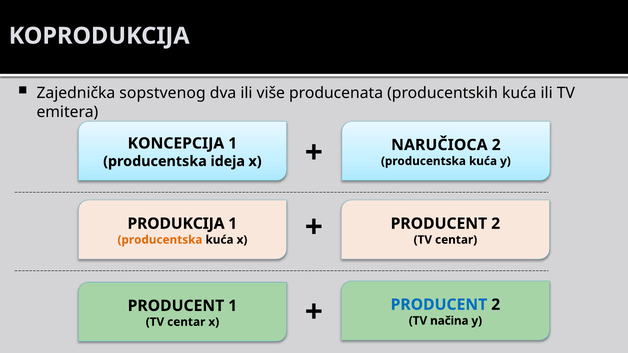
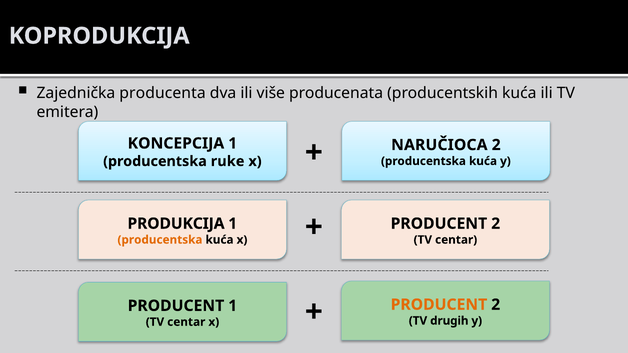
sopstvenog: sopstvenog -> producenta (163, 93)
ideja: ideja -> ruke (228, 161)
PRODUCENT colour: blue -> orange (439, 305)
načina: načina -> drugih (449, 321)
